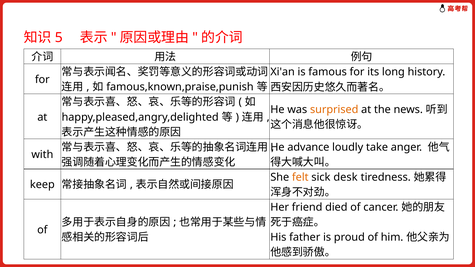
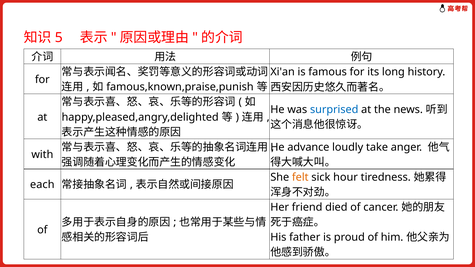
surprised colour: orange -> blue (334, 110)
desk: desk -> hour (346, 177)
keep: keep -> each (42, 185)
